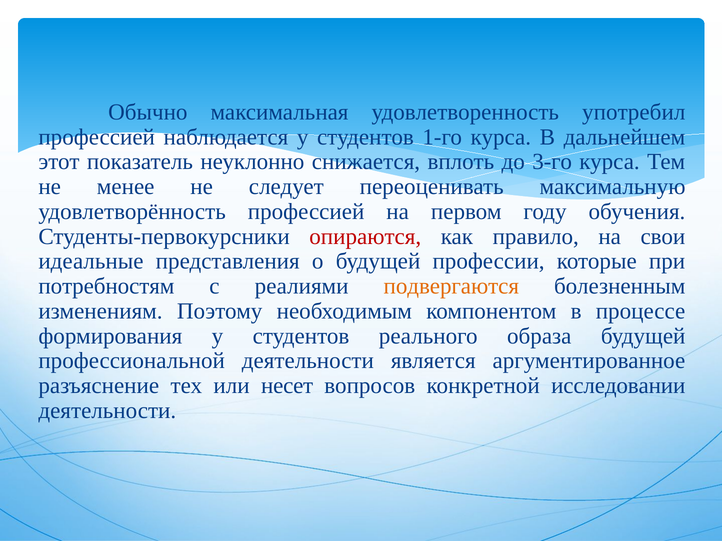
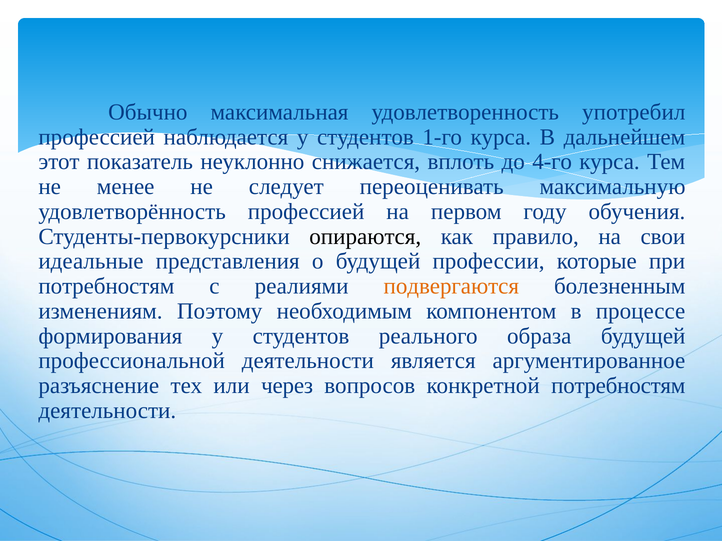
3-го: 3-го -> 4-го (552, 162)
опираются colour: red -> black (365, 237)
несет: несет -> через (287, 386)
конкретной исследовании: исследовании -> потребностям (618, 386)
